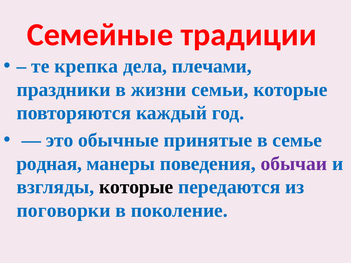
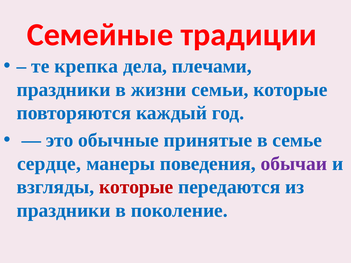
родная: родная -> сердце (49, 164)
которые colour: black -> red (136, 187)
поговорки: поговорки -> праздники (64, 211)
